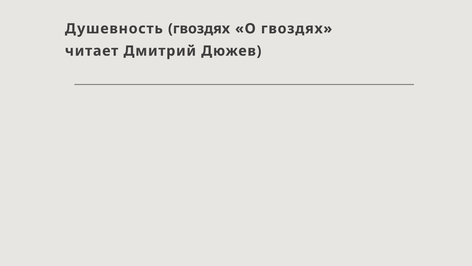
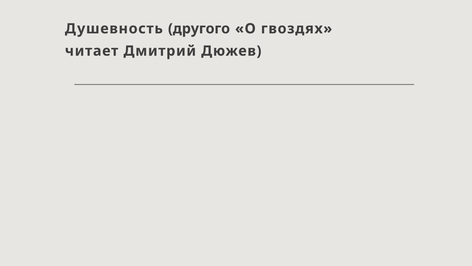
Душевность гвоздях: гвоздях -> другого (199, 29)
